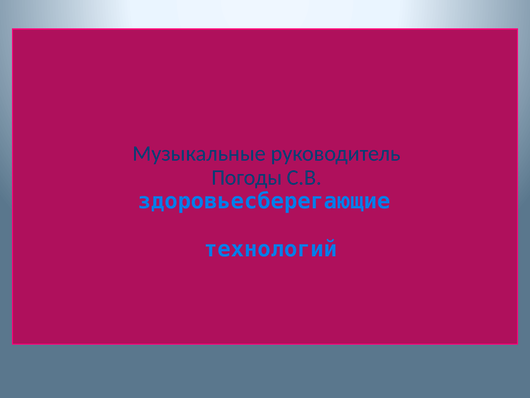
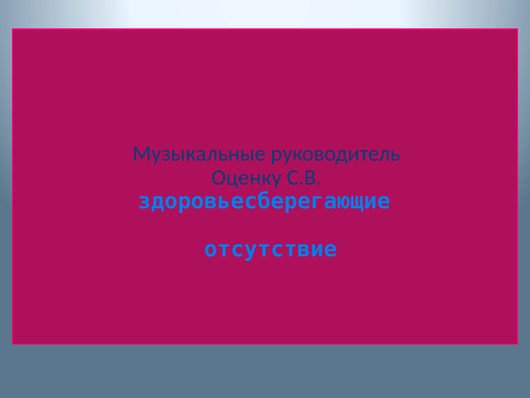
Погоды: Погоды -> Оценку (247, 177)
технологий: технологий -> отсутствие (271, 249)
